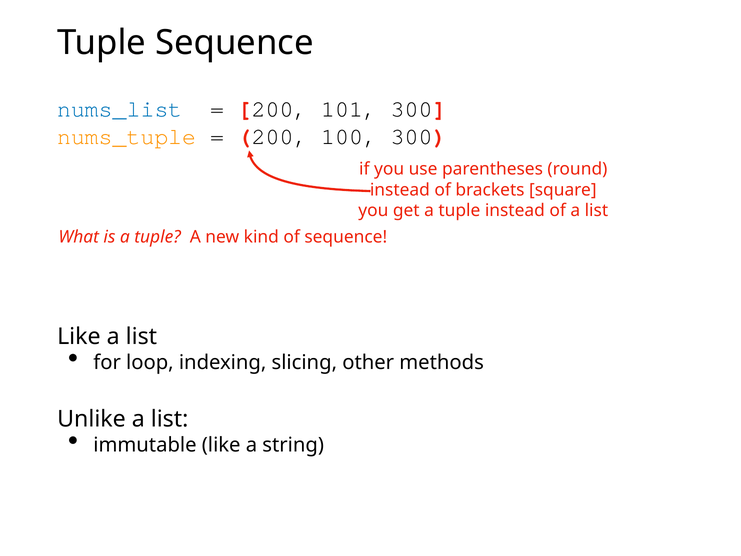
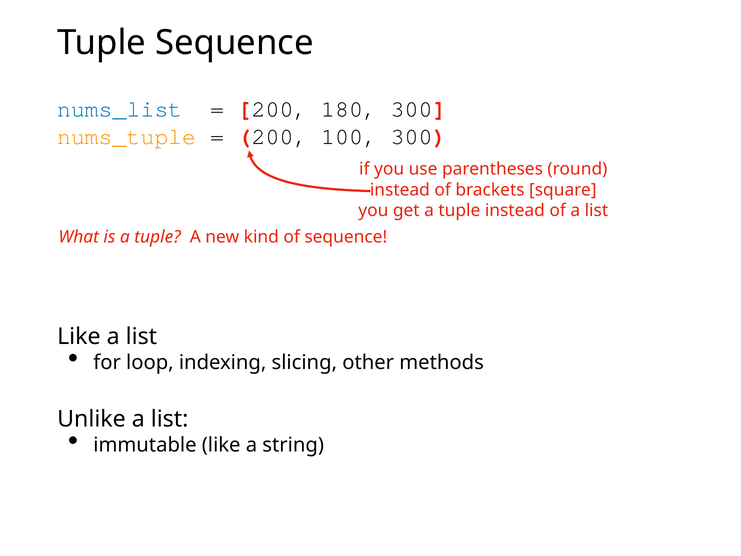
101: 101 -> 180 (349, 109)
